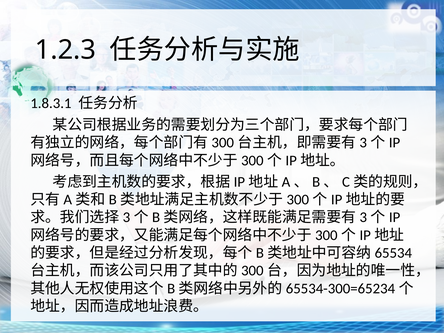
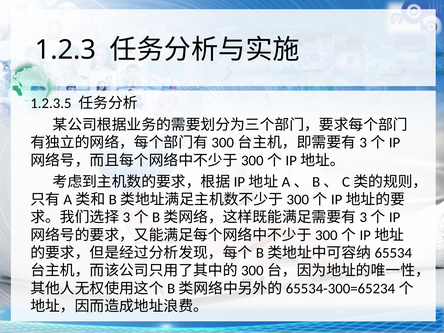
1.8.3.1: 1.8.3.1 -> 1.2.3.5 (51, 103)
